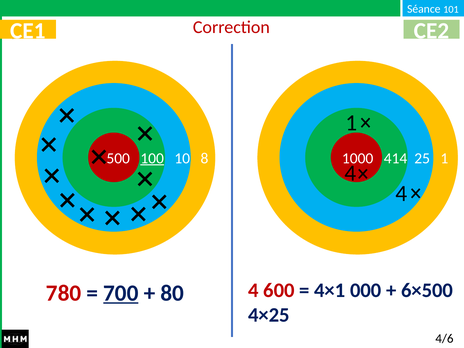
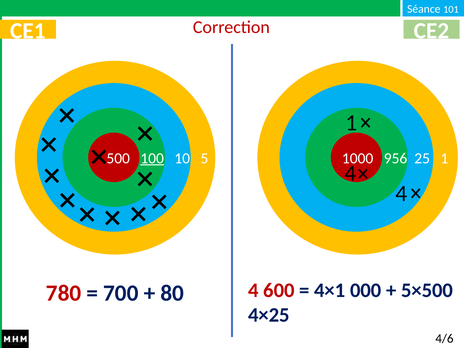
8: 8 -> 5 (204, 158)
414: 414 -> 956 (396, 158)
6×500: 6×500 -> 5×500 (427, 290)
700 underline: present -> none (121, 293)
